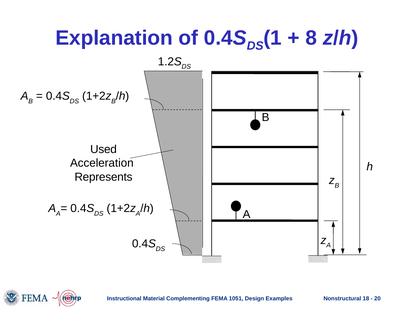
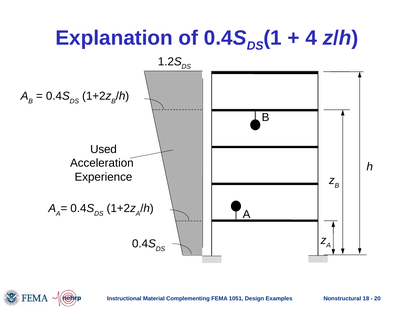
8: 8 -> 4 (311, 38)
Represents: Represents -> Experience (103, 177)
